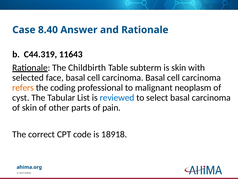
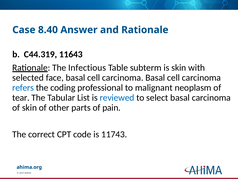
Childbirth: Childbirth -> Infectious (87, 68)
refers colour: orange -> blue (23, 87)
cyst: cyst -> tear (21, 97)
18918: 18918 -> 11743 (114, 134)
